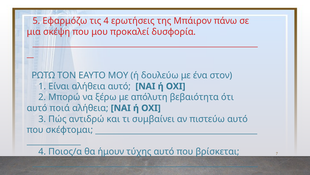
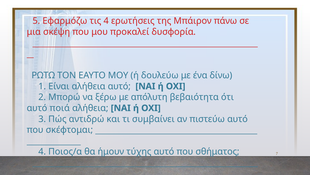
στον: στον -> δίνω (221, 75)
βρίσκεται: βρίσκεται -> σθήματος (217, 151)
